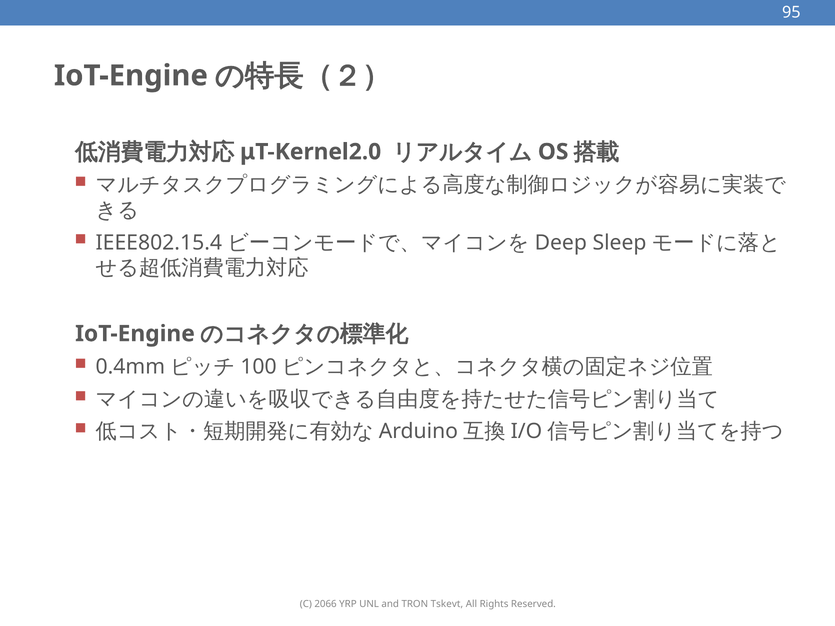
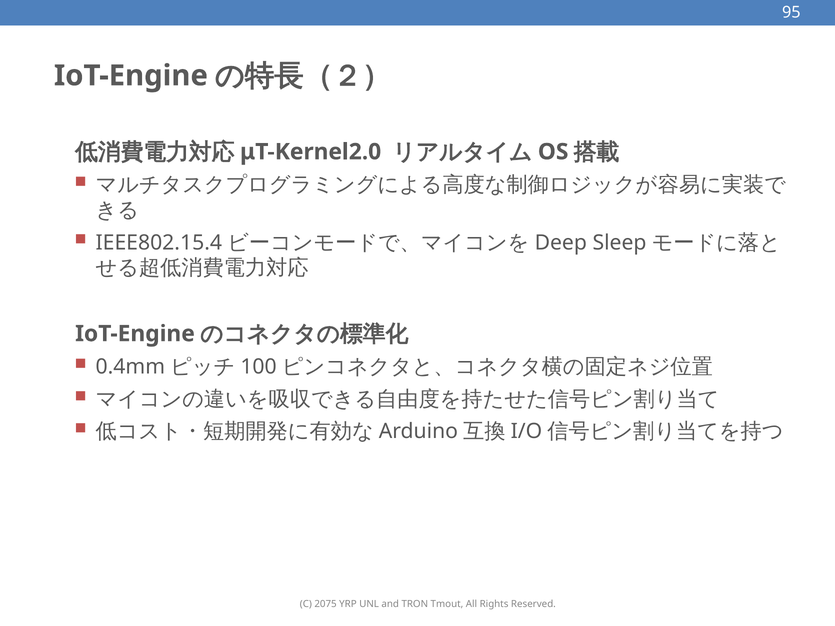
2066: 2066 -> 2075 (326, 605)
Tskevt: Tskevt -> Tmout (447, 605)
